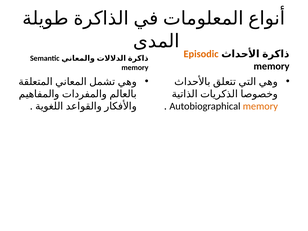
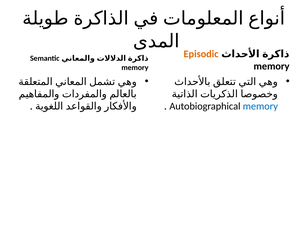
memory colour: orange -> blue (260, 106)
